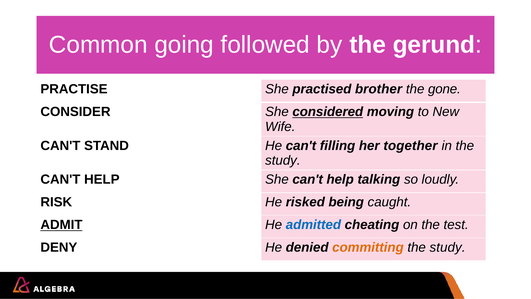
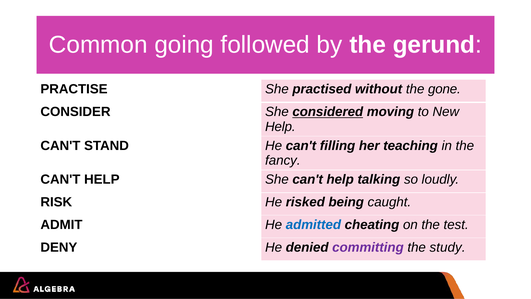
brother: brother -> without (379, 89)
Wife: Wife -> Help (280, 127)
together: together -> teaching (411, 146)
study: study -> fancy (283, 160)
ADMIT underline: present -> none (61, 225)
committing colour: orange -> purple (368, 247)
